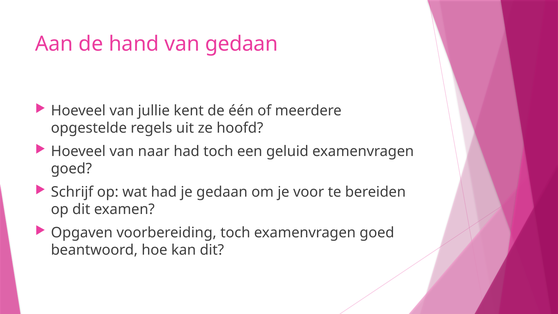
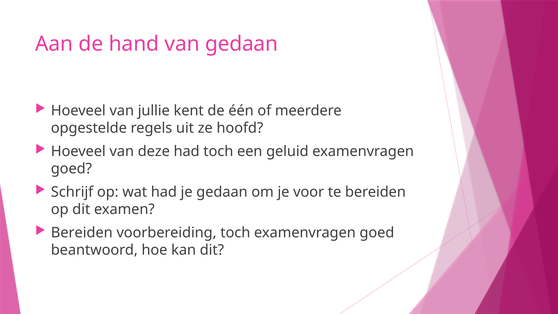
naar: naar -> deze (154, 151)
Opgaven: Opgaven -> Bereiden (82, 233)
